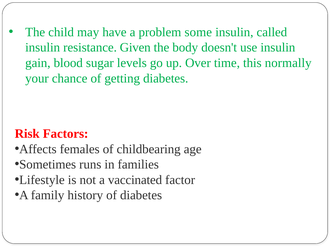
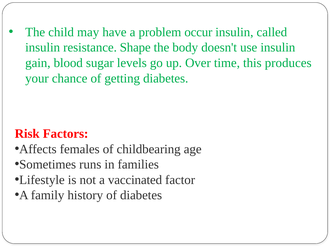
some: some -> occur (198, 32)
Given: Given -> Shape (135, 48)
normally: normally -> produces (288, 63)
